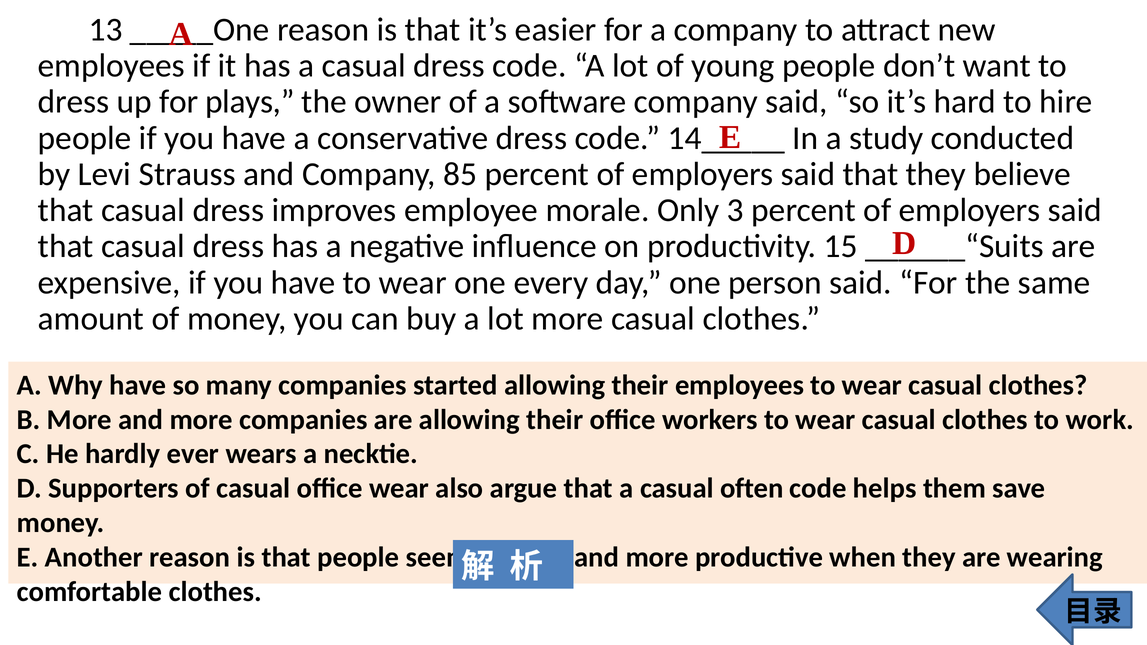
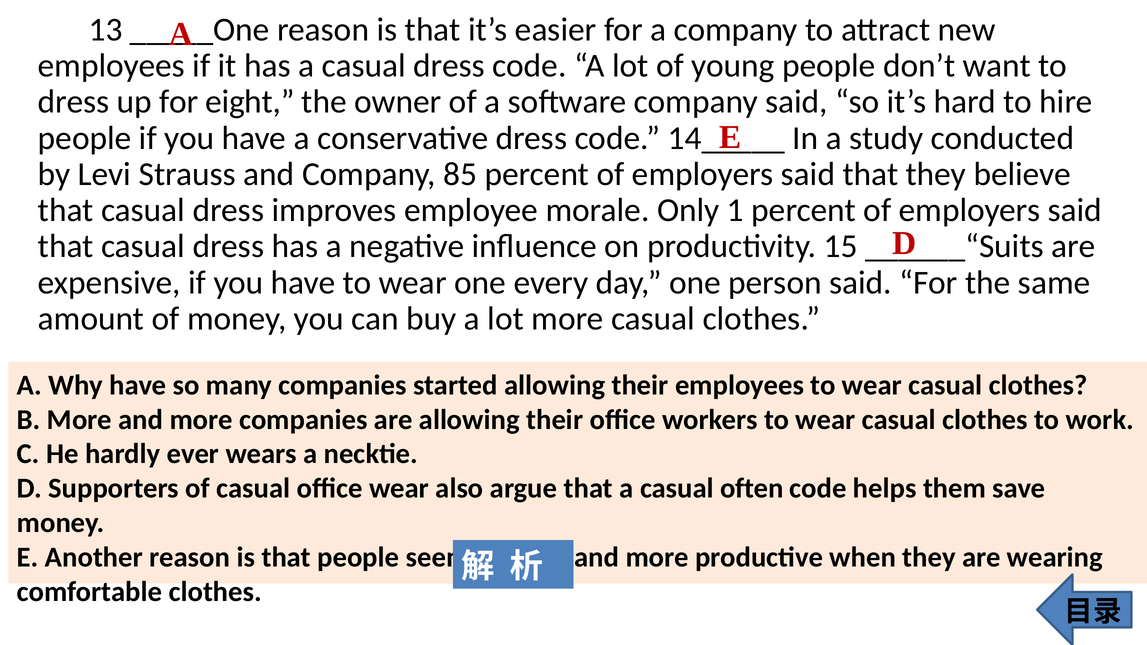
plays: plays -> eight (250, 102)
3: 3 -> 1 (735, 210)
